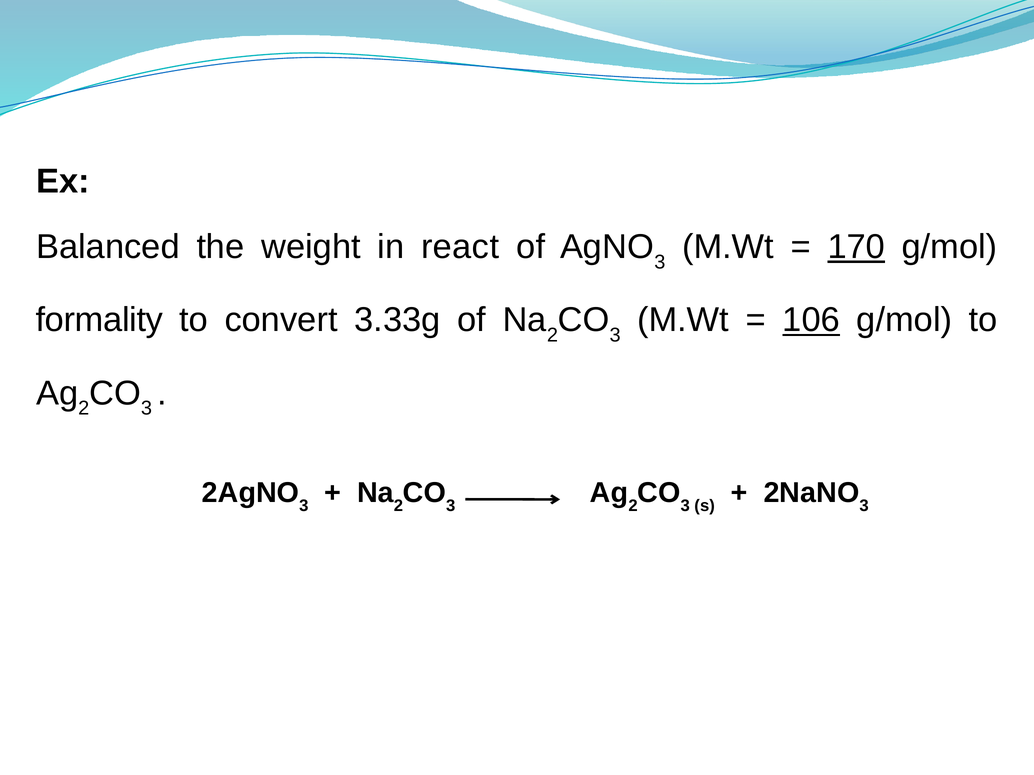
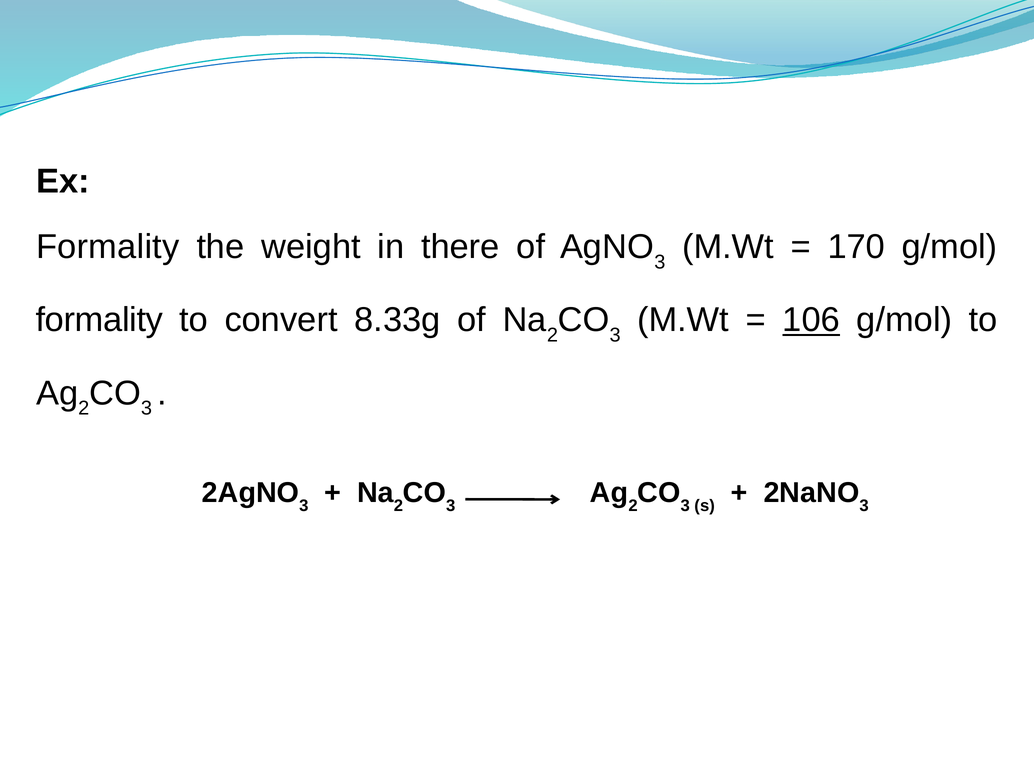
Balanced: Balanced -> Formality (108, 247)
react: react -> there (460, 247)
170 underline: present -> none (856, 247)
3.33g: 3.33g -> 8.33g (397, 320)
